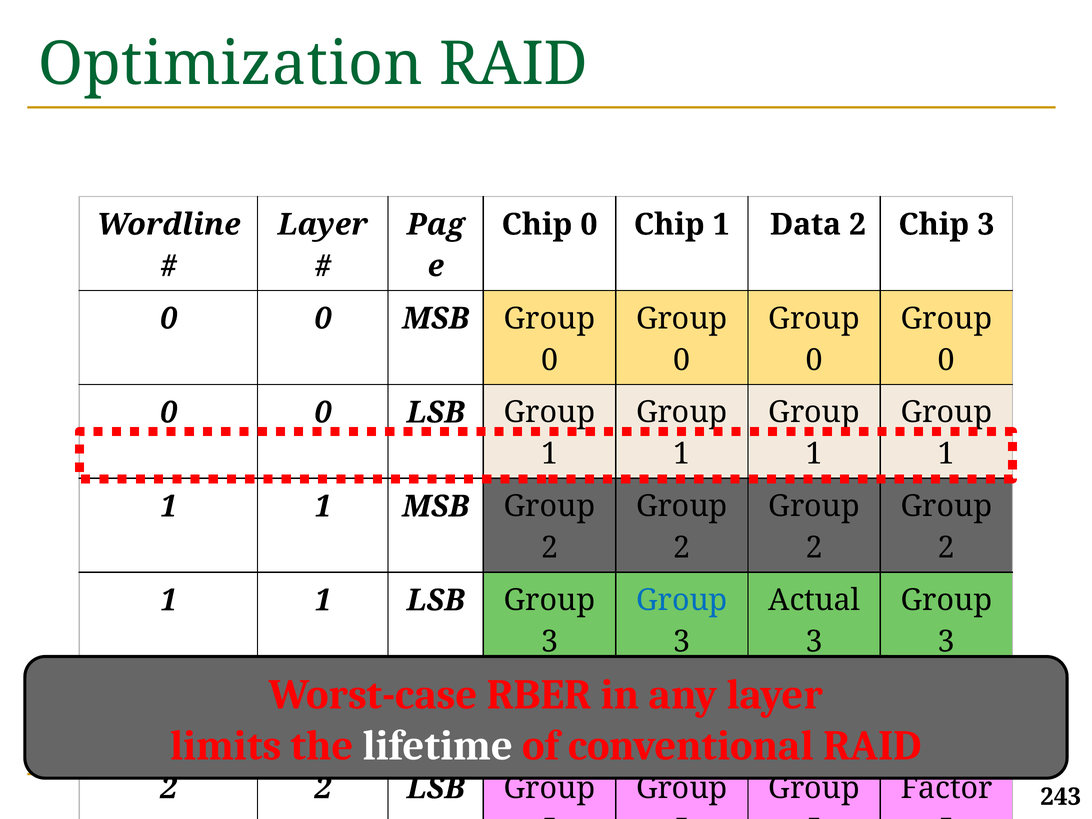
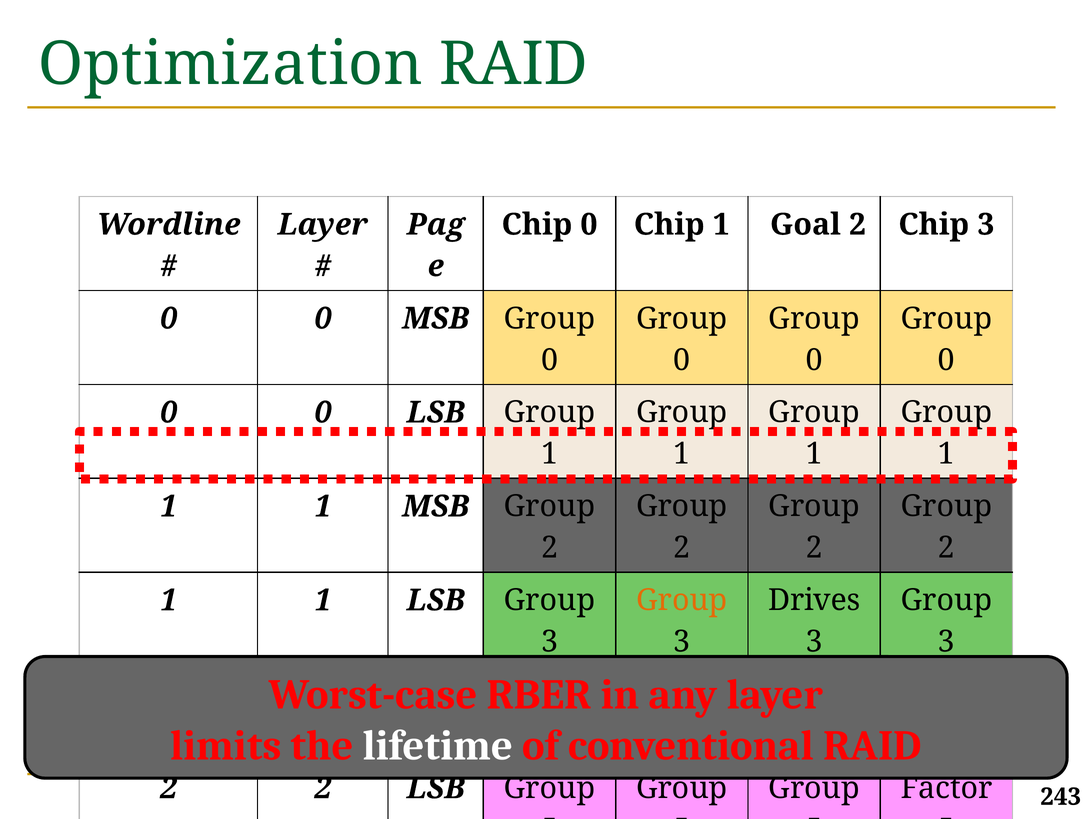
Data: Data -> Goal (805, 225)
Group colour: blue -> orange (682, 600)
Actual: Actual -> Drives (814, 600)
